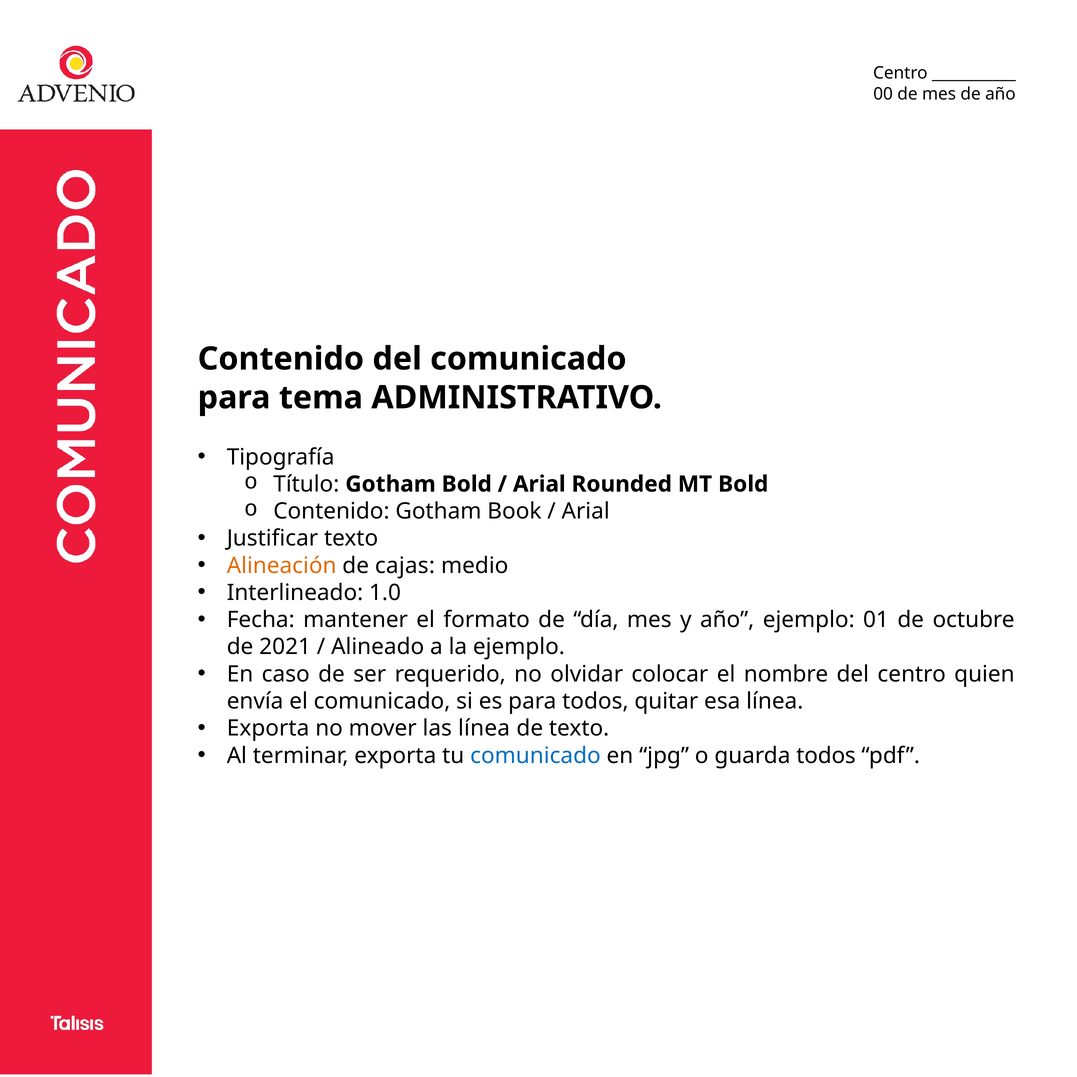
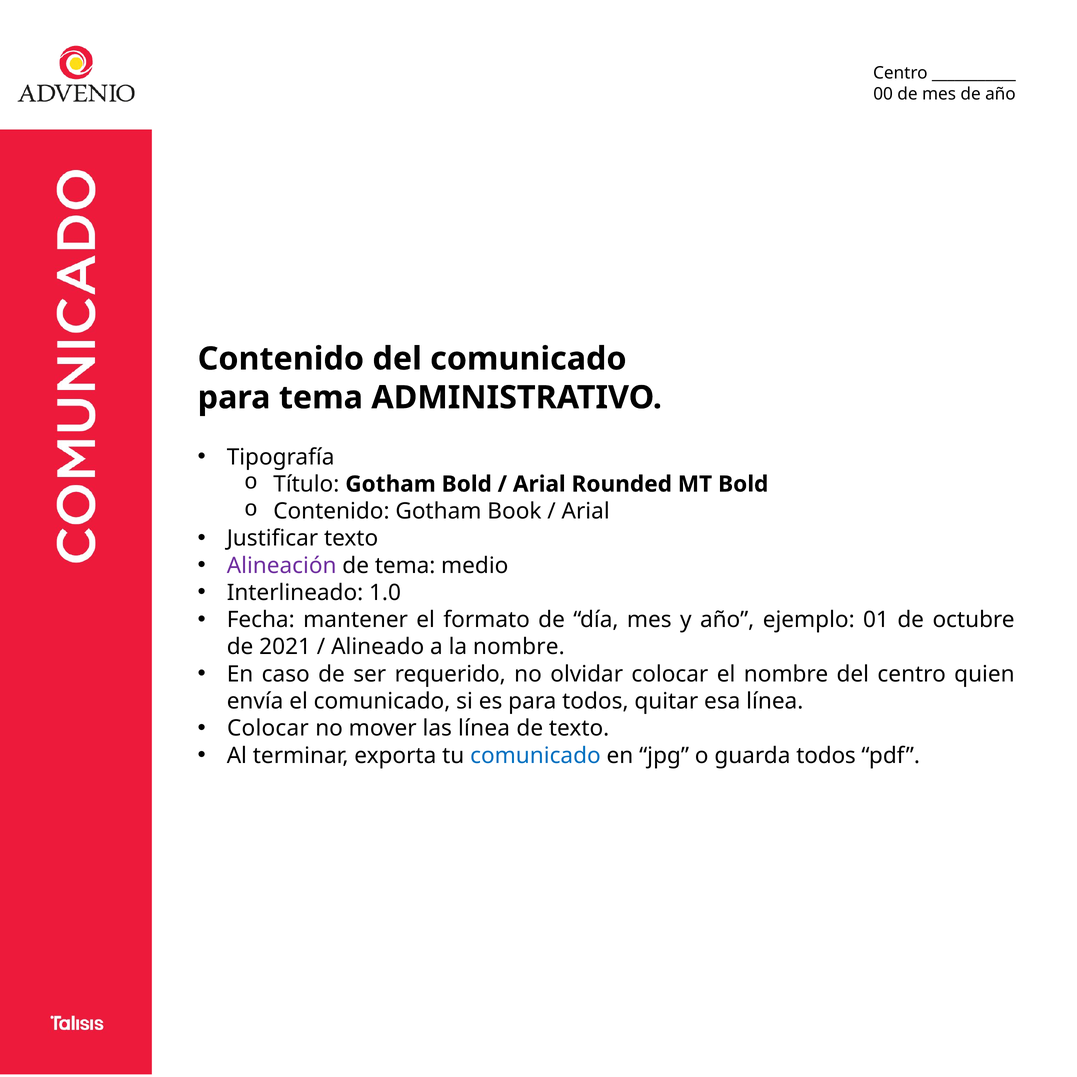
Alineación colour: orange -> purple (282, 566)
de cajas: cajas -> tema (405, 566)
la ejemplo: ejemplo -> nombre (519, 647)
Exporta: Exporta -> Colocar (268, 728)
